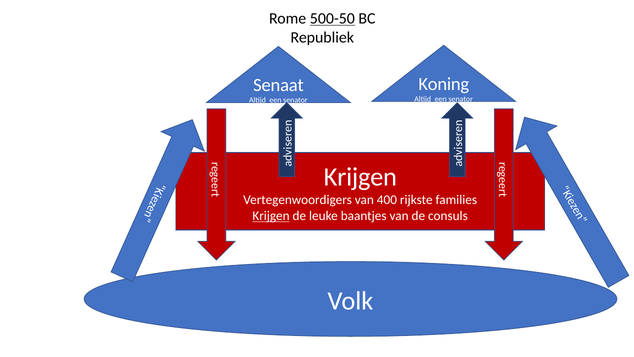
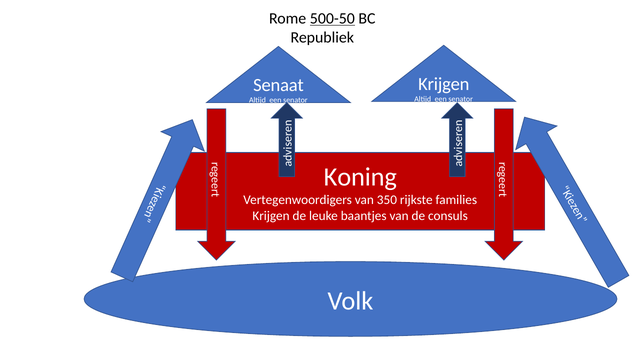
Koning: Koning -> Krijgen (444, 84)
Krijgen: Krijgen -> Koning (360, 177)
400: 400 -> 350 (387, 200)
Krijgen underline: present -> none (271, 216)
